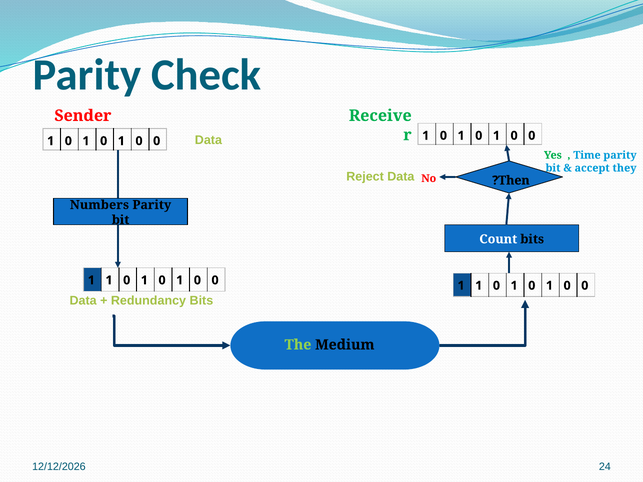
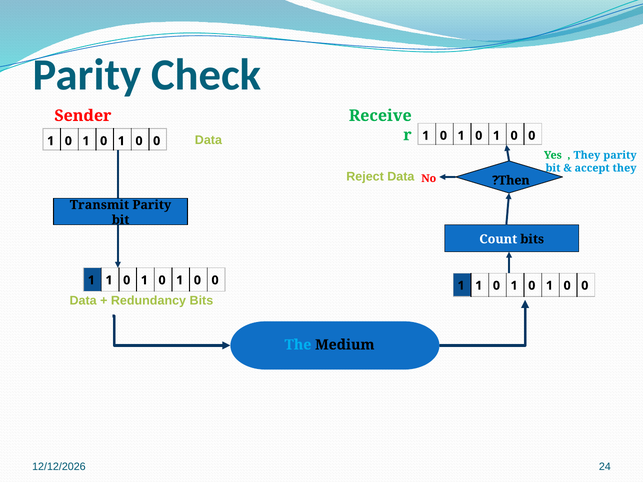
Time: Time -> They (587, 155)
Numbers: Numbers -> Transmit (99, 205)
The colour: light green -> light blue (298, 345)
